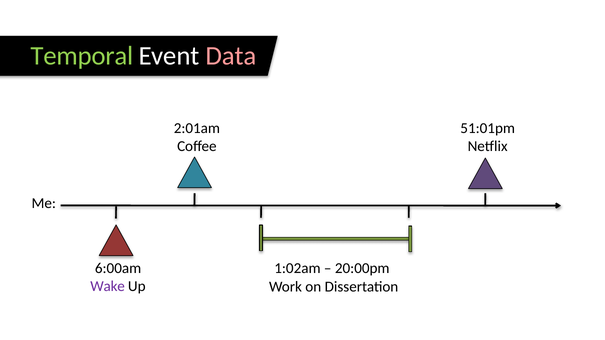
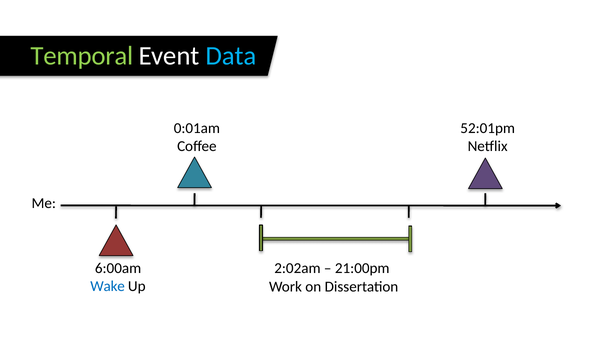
Data colour: pink -> light blue (231, 56)
2:01am: 2:01am -> 0:01am (197, 128)
51:01pm: 51:01pm -> 52:01pm (488, 128)
1:02am: 1:02am -> 2:02am (297, 269)
20:00pm: 20:00pm -> 21:00pm (362, 269)
Wake colour: purple -> blue (108, 287)
